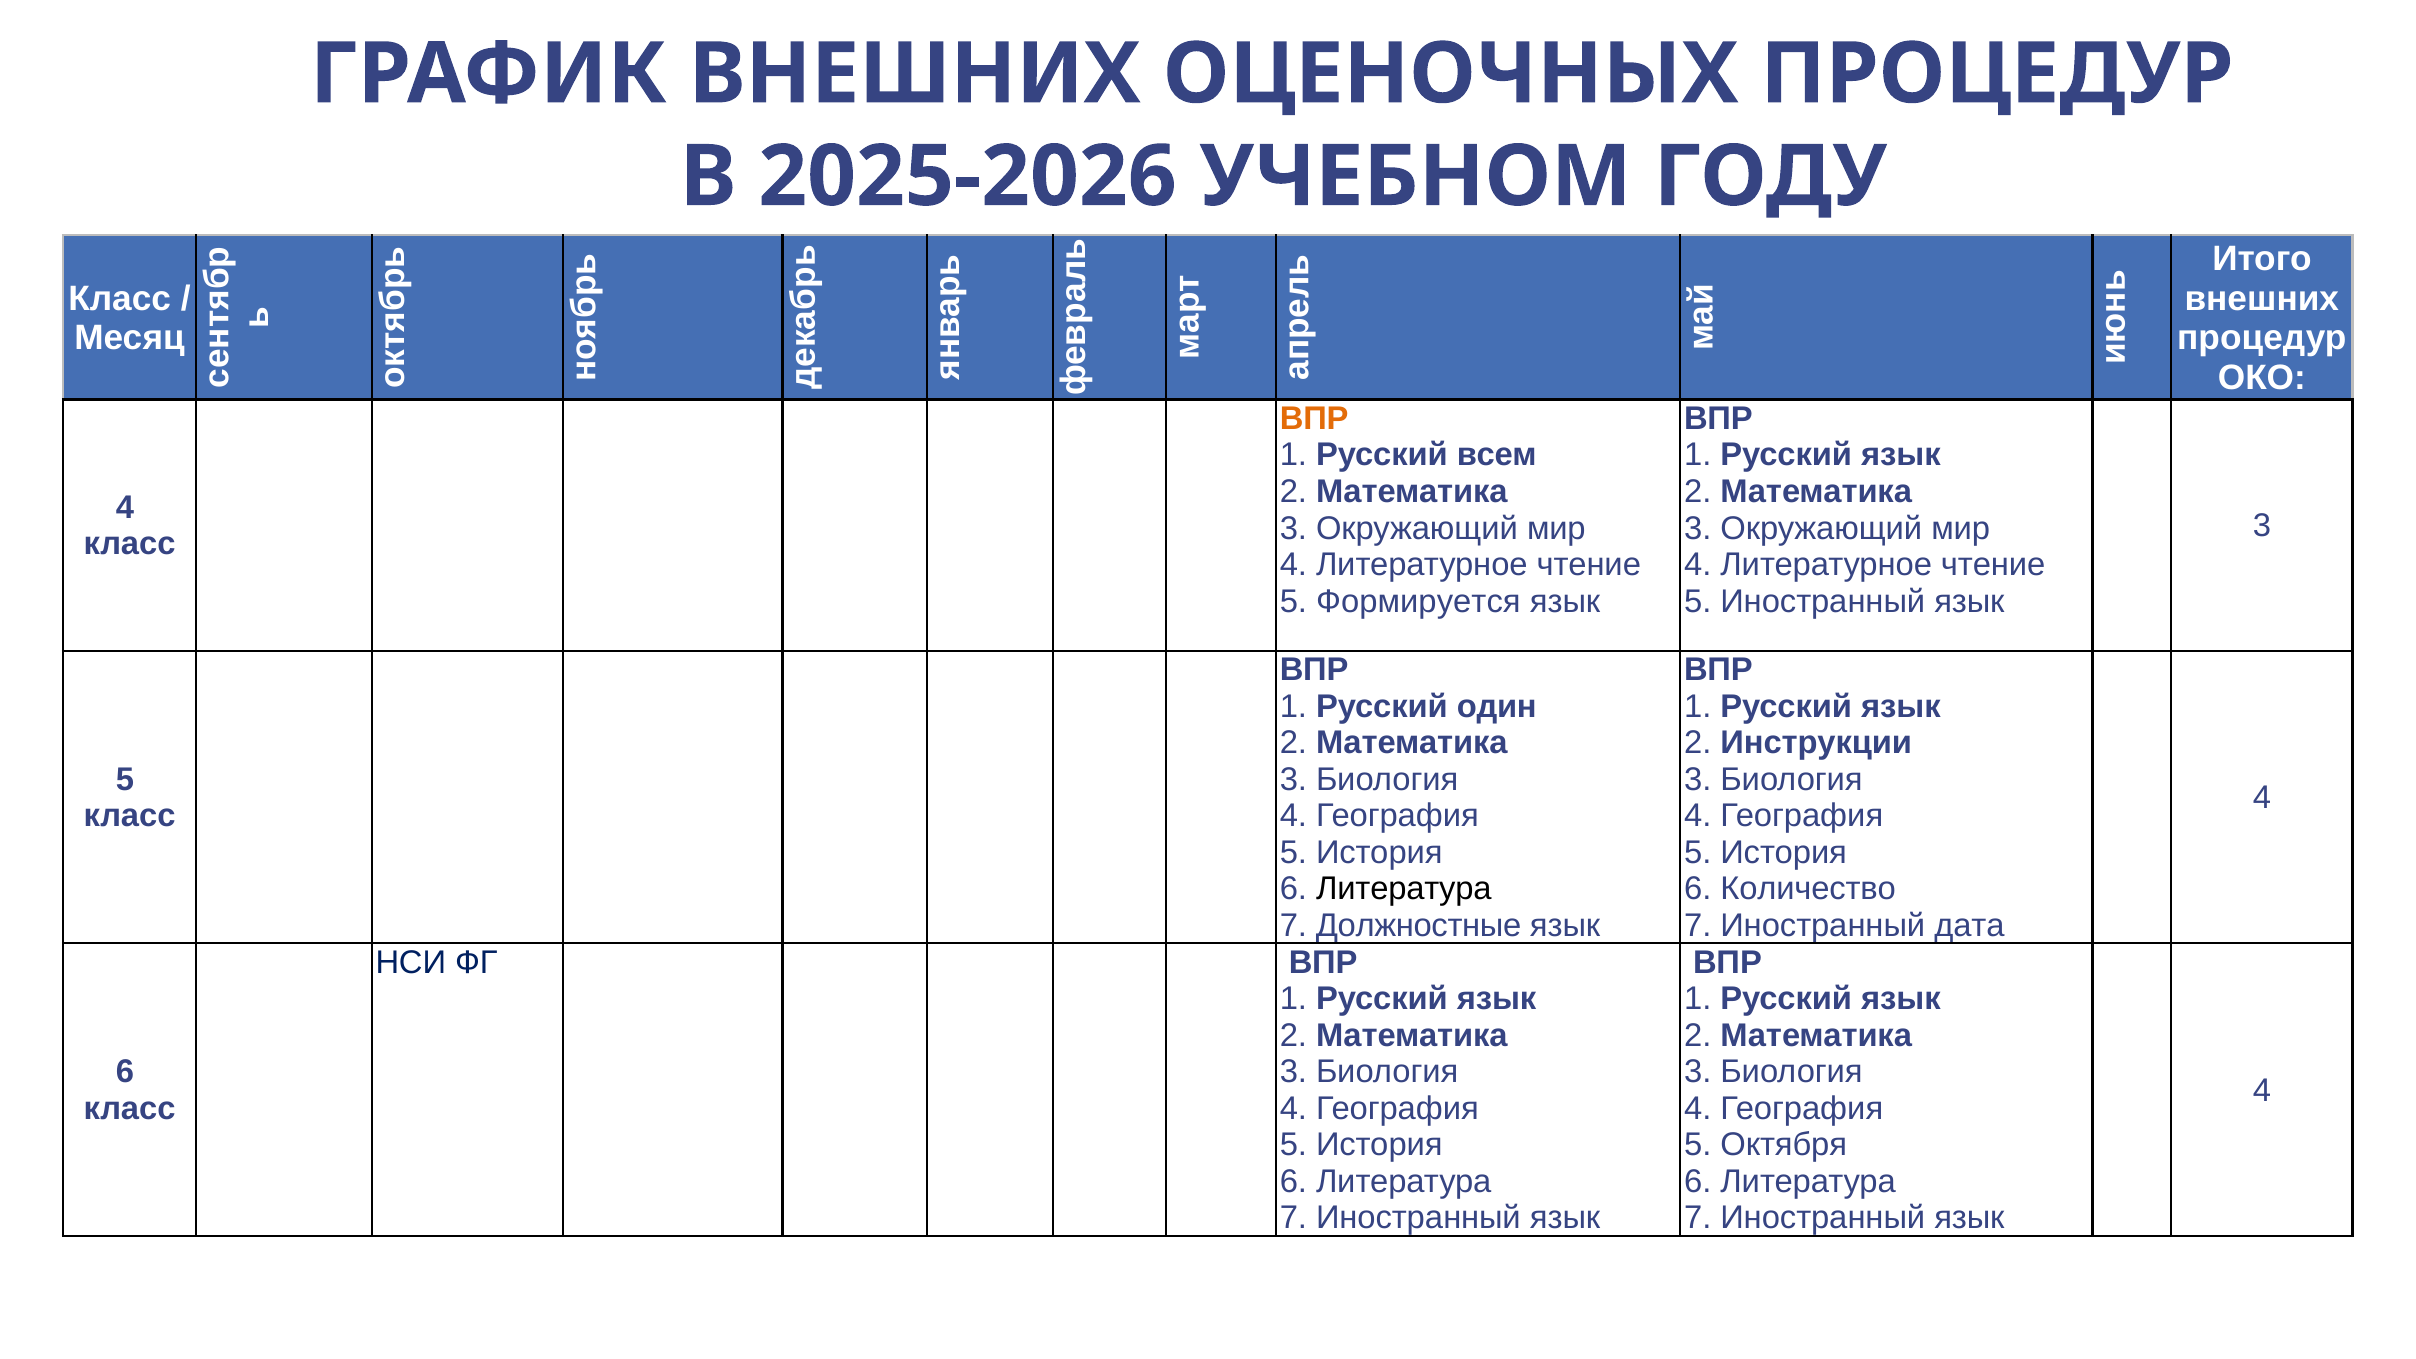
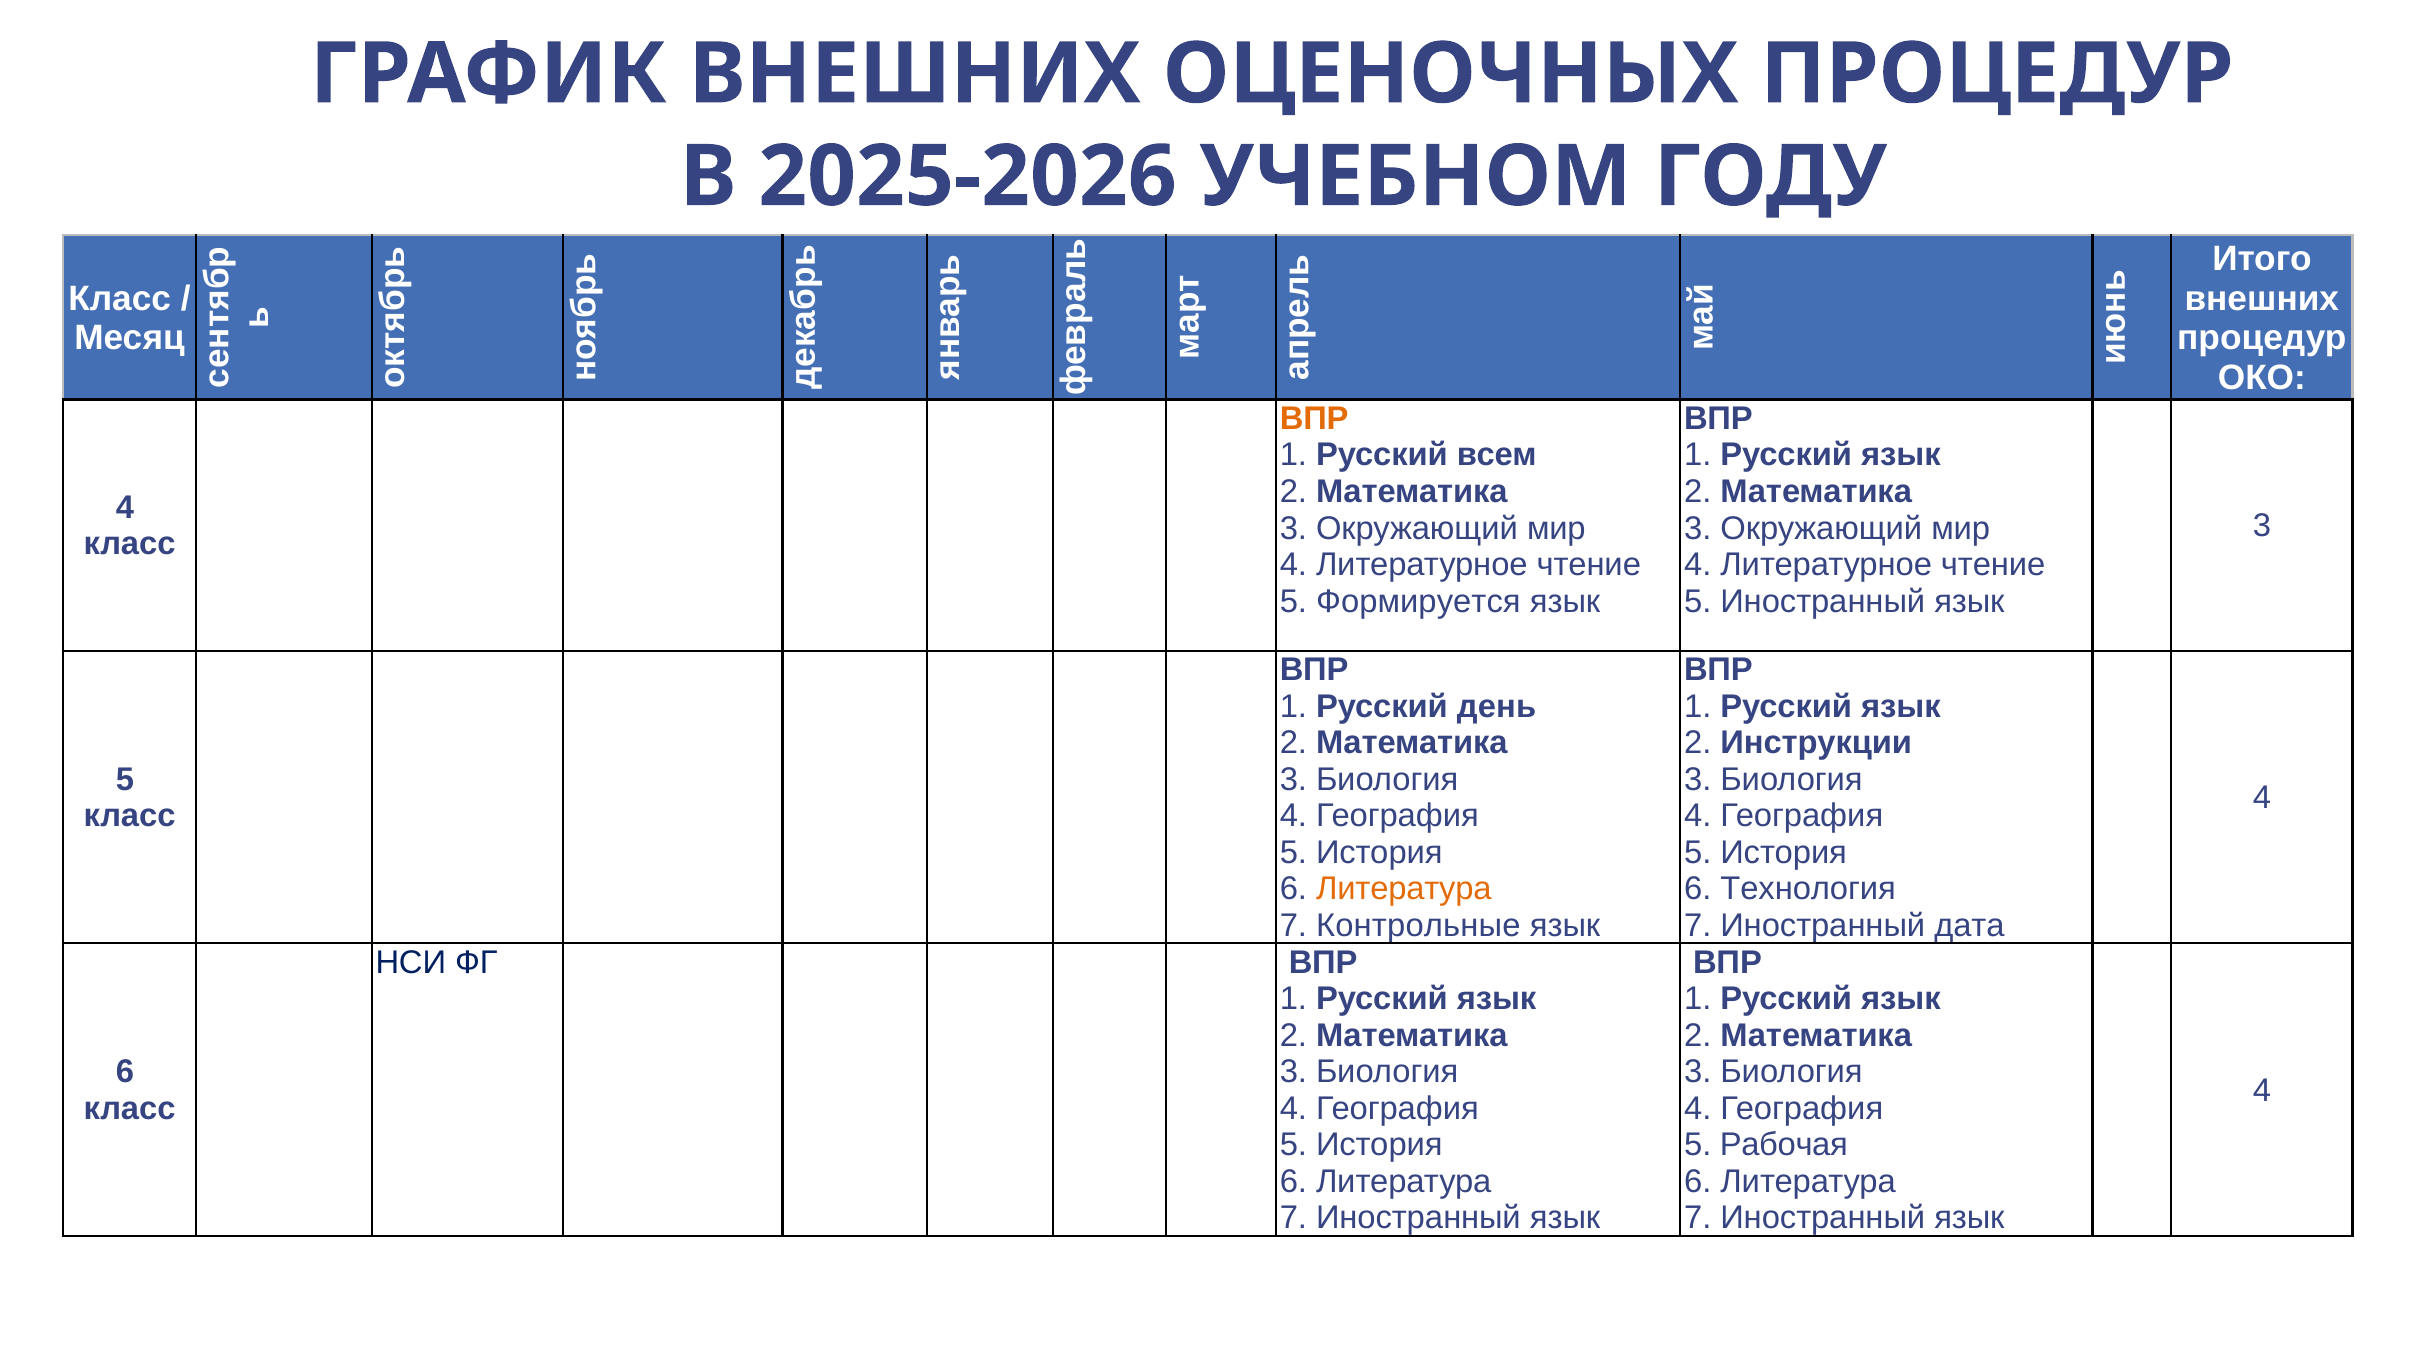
один: один -> день (1497, 706)
Литература colour: black -> orange (1404, 889)
Количество: Количество -> Технология (1808, 889)
Должностные: Должностные -> Контрольные (1418, 925)
Октября: Октября -> Рабочая (1784, 1145)
